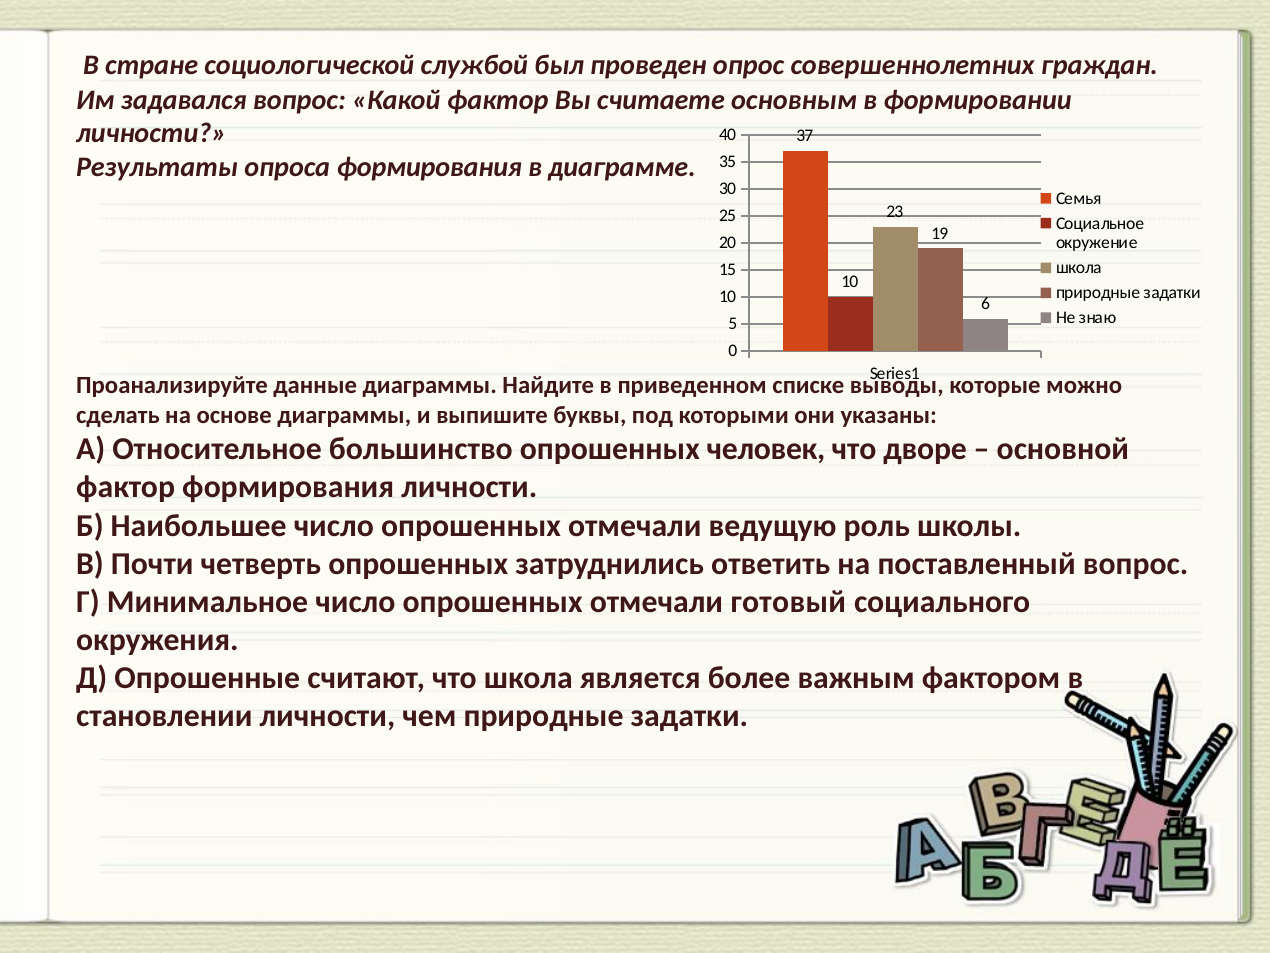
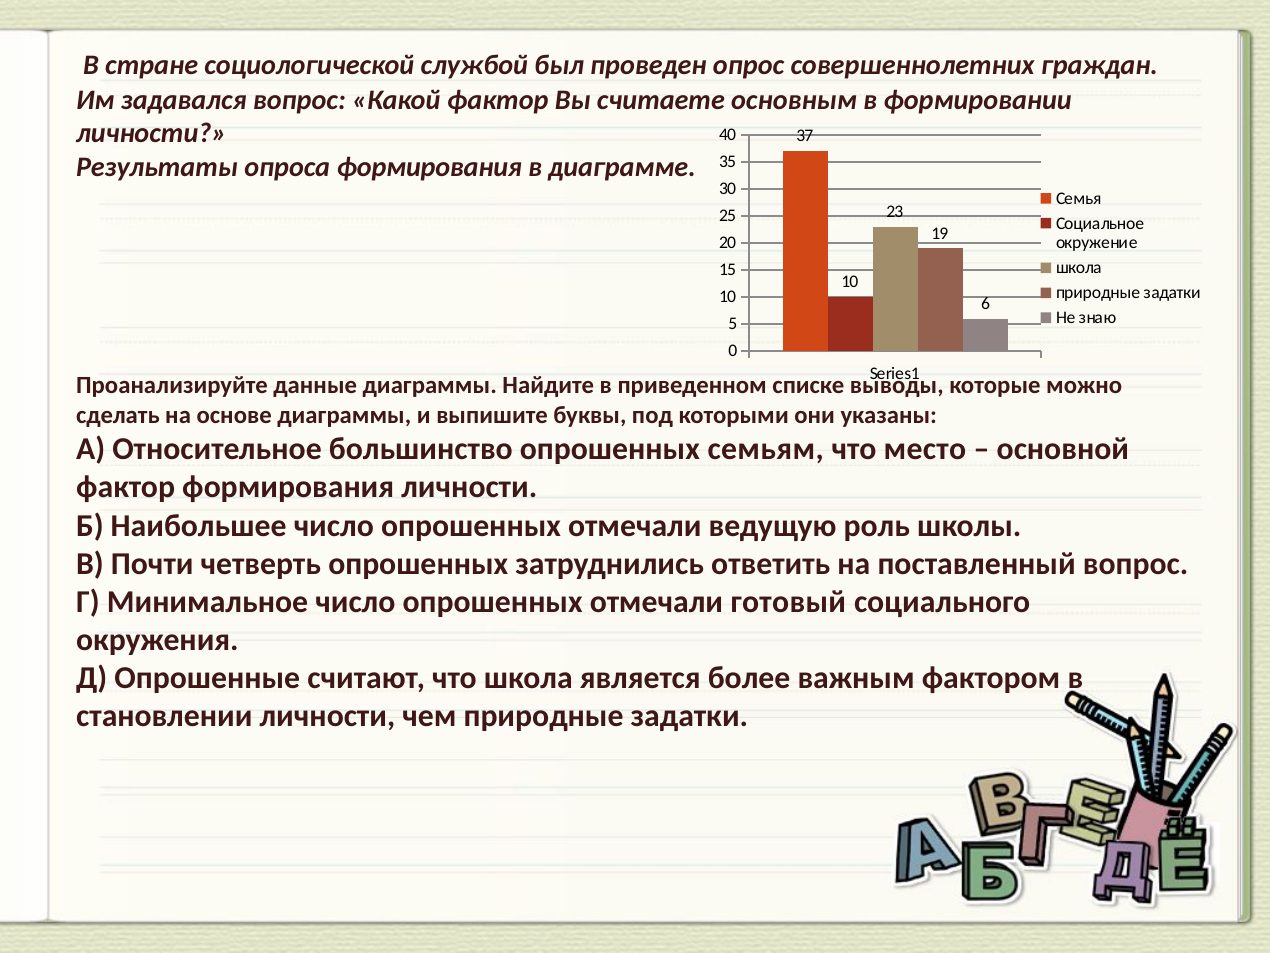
человек: человек -> семьям (766, 449)
дворе: дворе -> место (925, 449)
